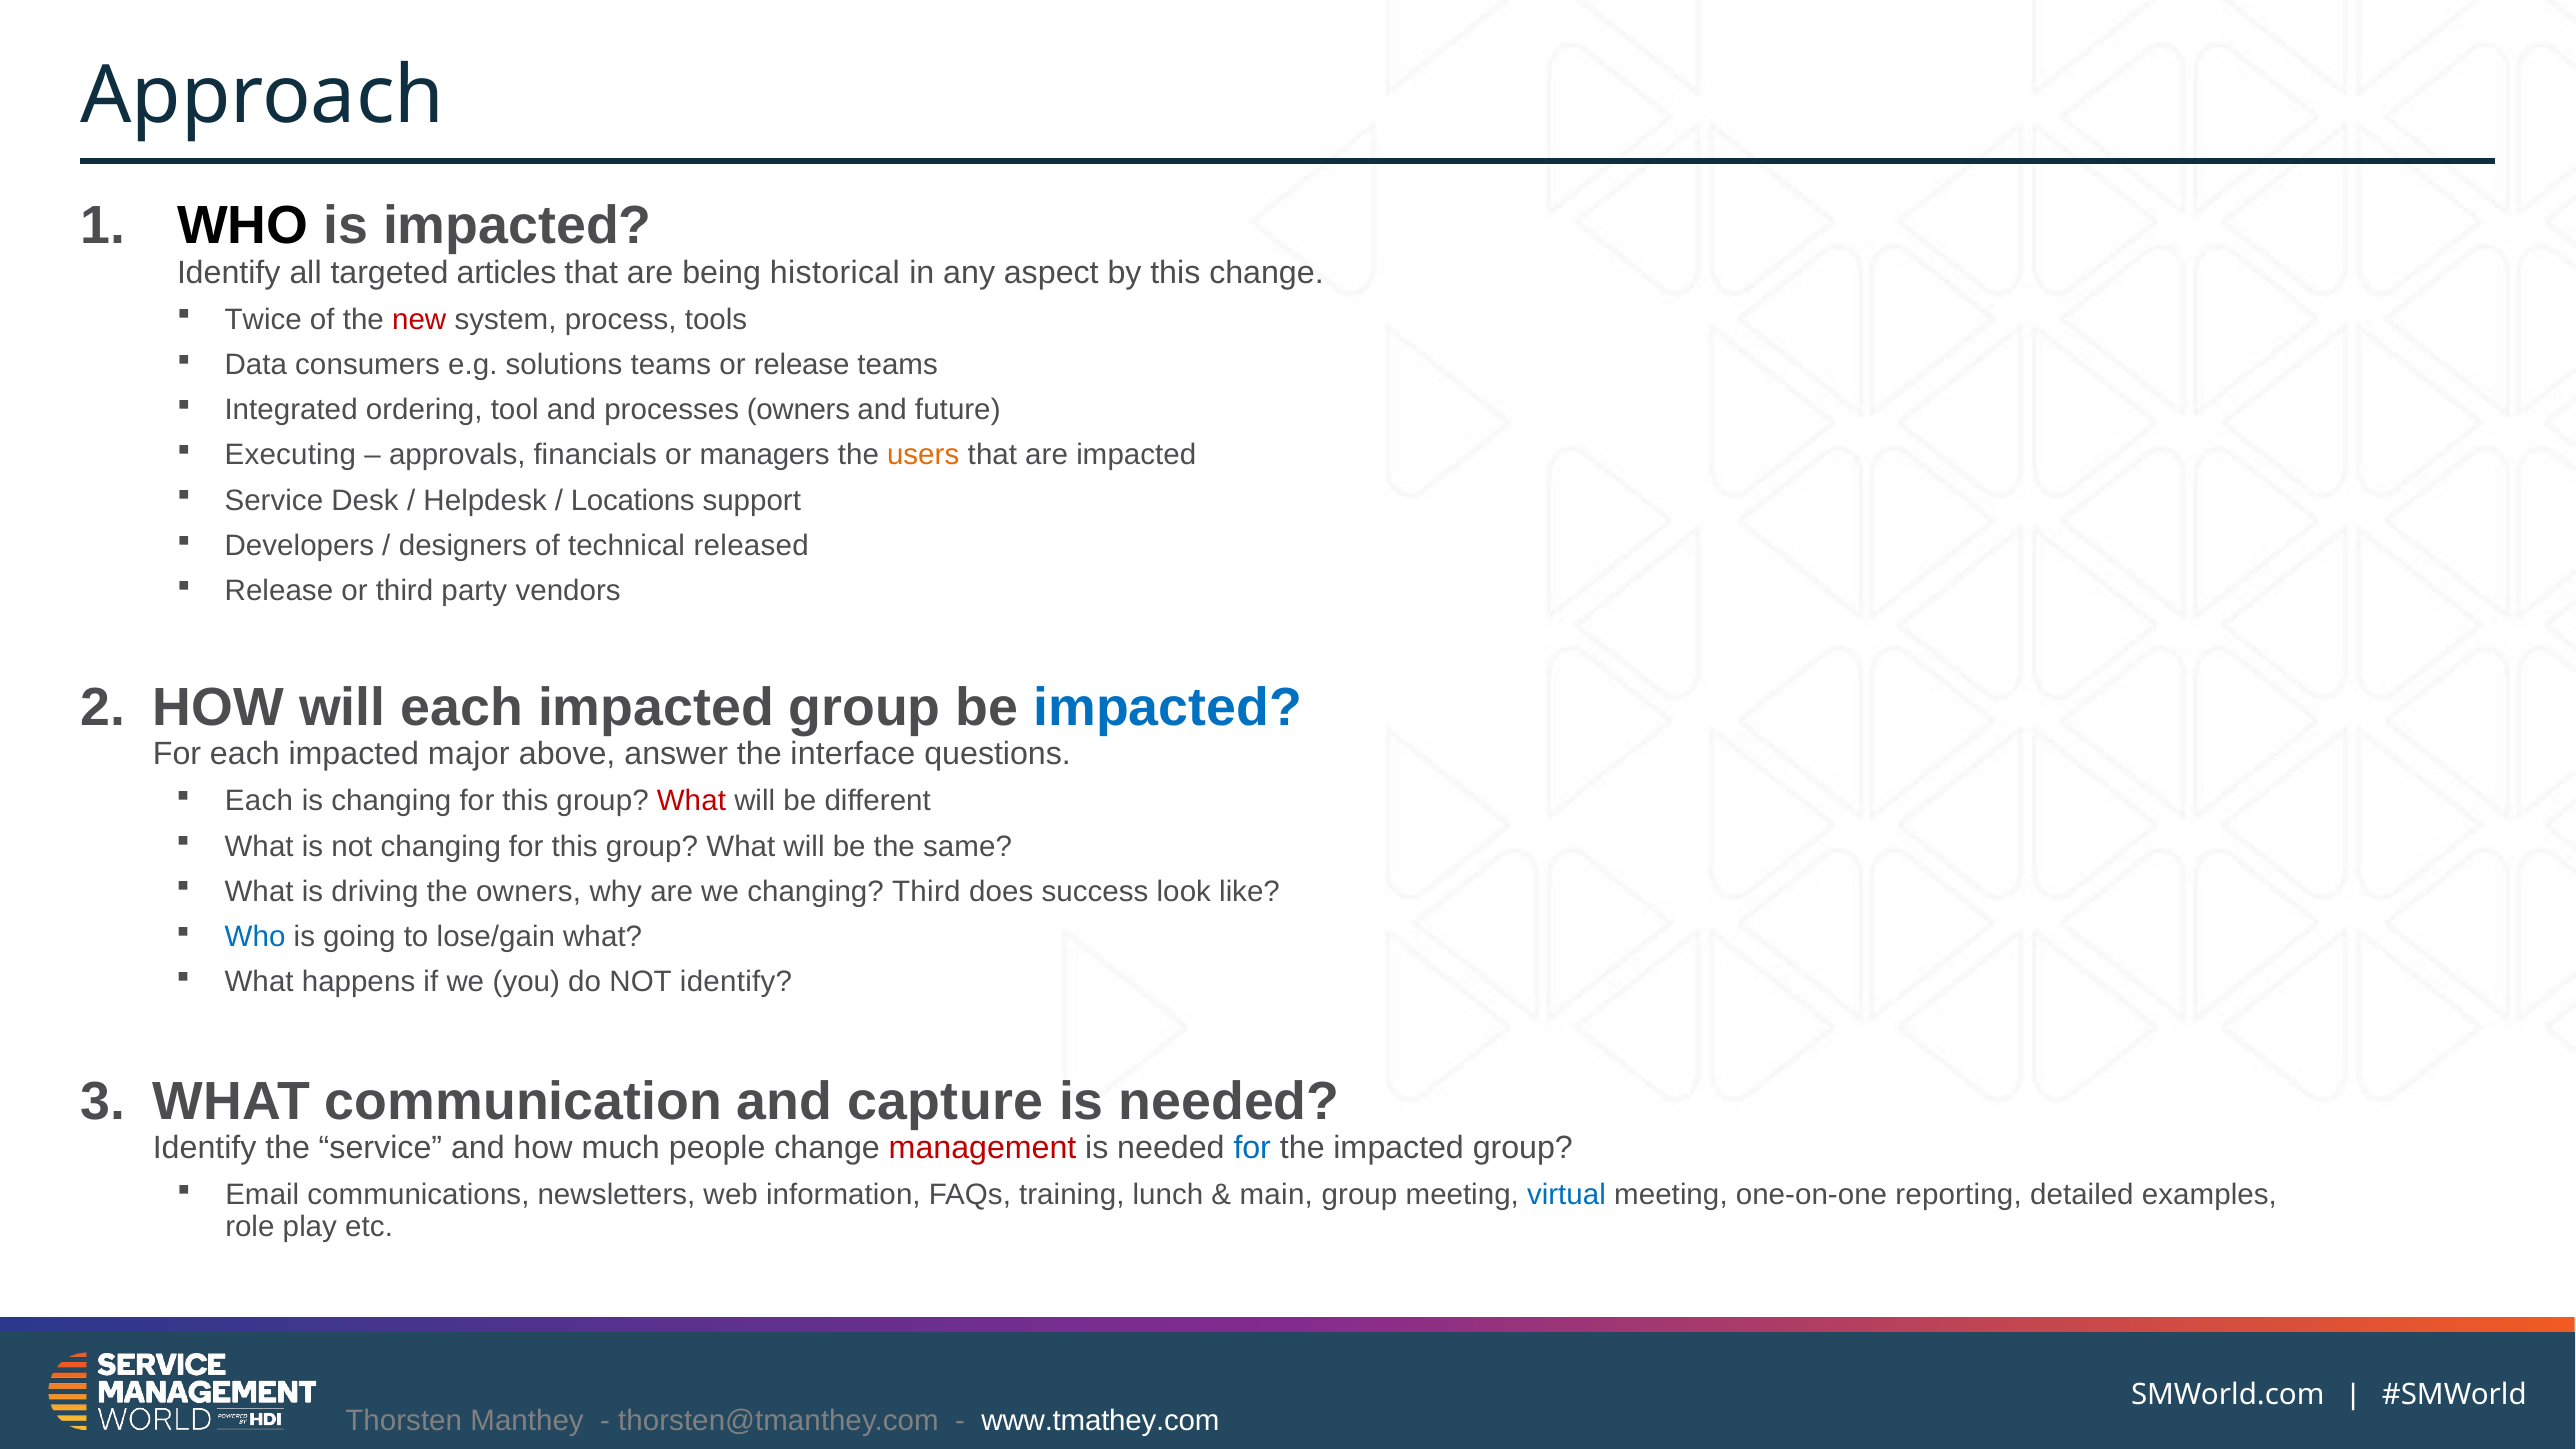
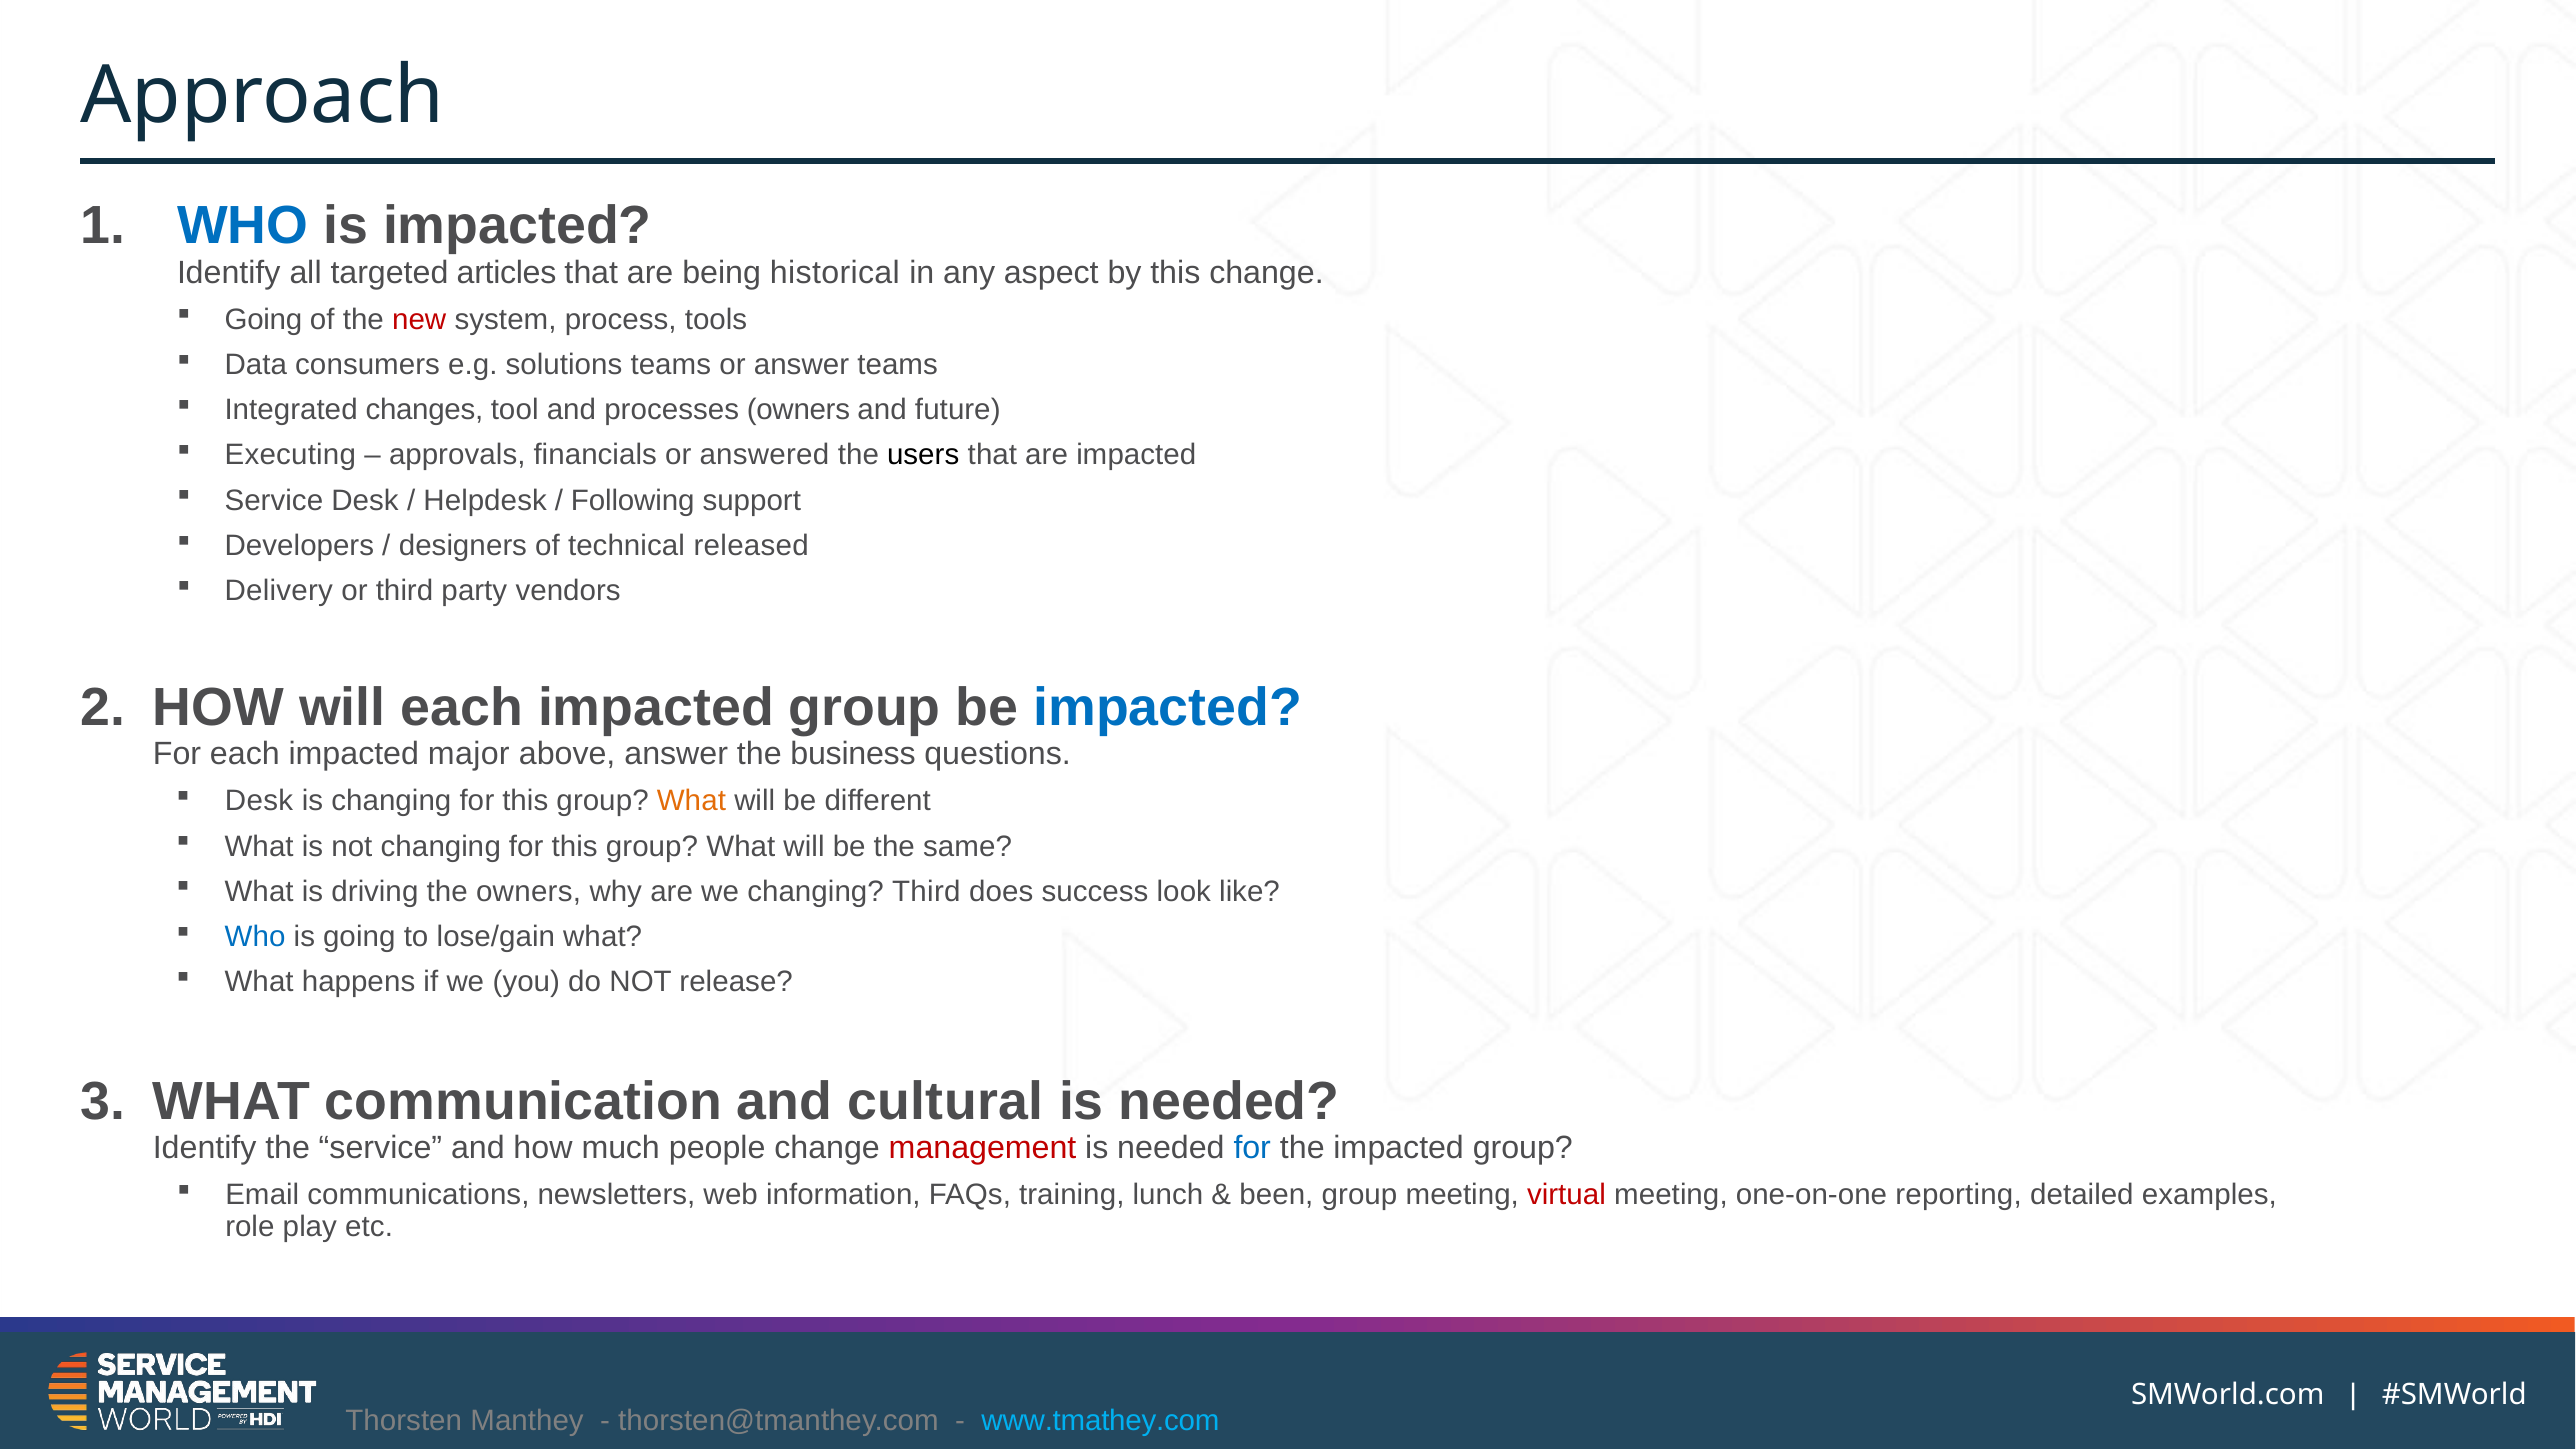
WHO colour: black -> blue (243, 226)
Twice: Twice -> Going (263, 319)
or release: release -> answer (801, 365)
ordering: ordering -> changes (424, 410)
managers: managers -> answered (764, 455)
users colour: orange -> black (923, 455)
Locations: Locations -> Following (633, 500)
Release: Release -> Delivery (279, 591)
interface: interface -> business (853, 754)
Each: Each -> Desk (259, 801)
What colour: red -> orange (691, 801)
NOT identify: identify -> release (736, 982)
capture: capture -> cultural (945, 1102)
main: main -> been (1276, 1195)
virtual colour: blue -> red (1566, 1195)
www.tmathey.com colour: white -> light blue (1100, 1421)
